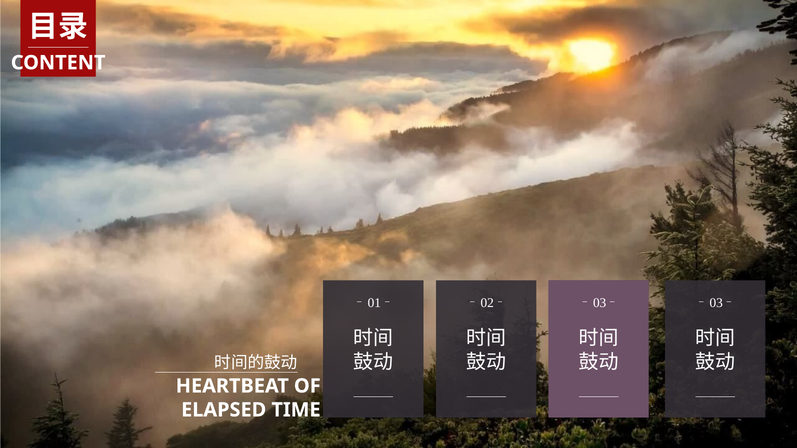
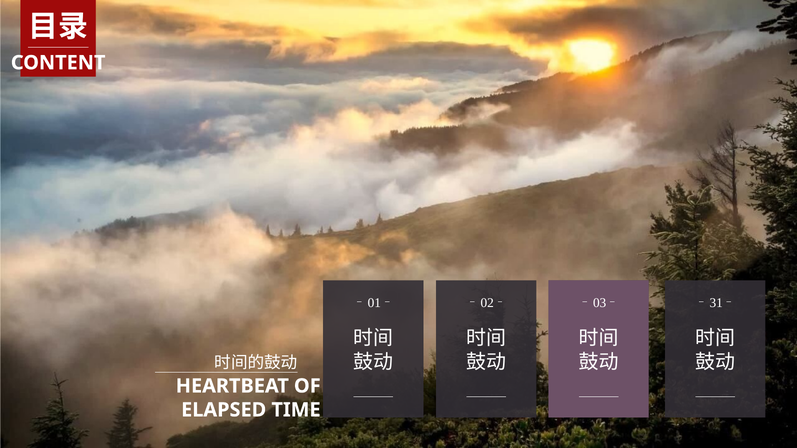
03 03: 03 -> 31 (716, 303)
